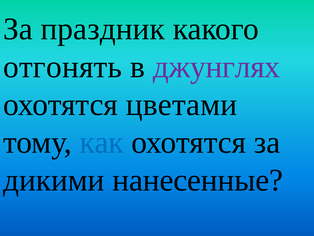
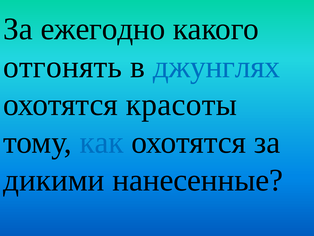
праздник: праздник -> ежегодно (103, 29)
джунглях colour: purple -> blue (216, 67)
цветами: цветами -> красоты (181, 104)
